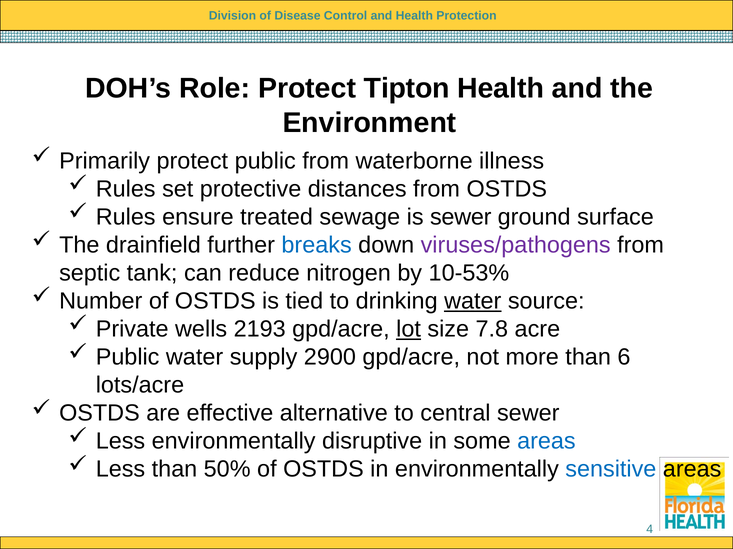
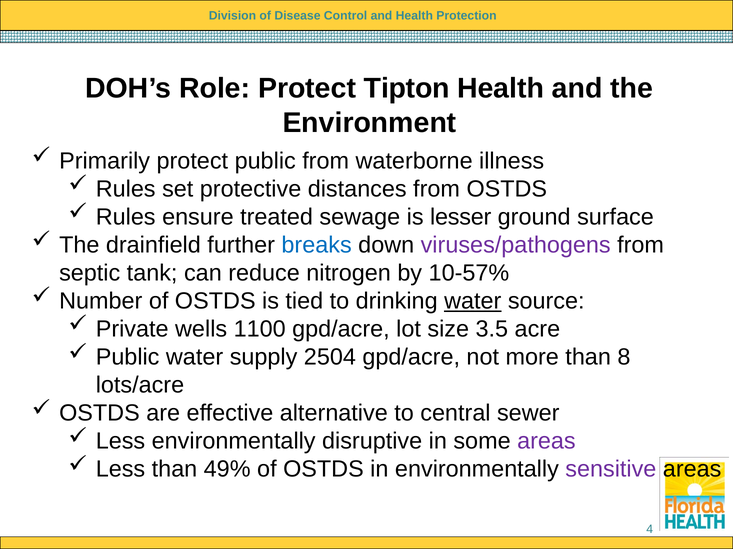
is sewer: sewer -> lesser (461, 217)
10-53%: 10-53% -> 10-57% (469, 273)
2193: 2193 -> 1100 (260, 330)
lot underline: present -> none (409, 330)
7.8: 7.8 -> 3.5 (492, 330)
2900: 2900 -> 2504 (330, 358)
6: 6 -> 8 (624, 358)
areas colour: blue -> purple (546, 442)
50%: 50% -> 49% (227, 470)
sensitive colour: blue -> purple (611, 470)
